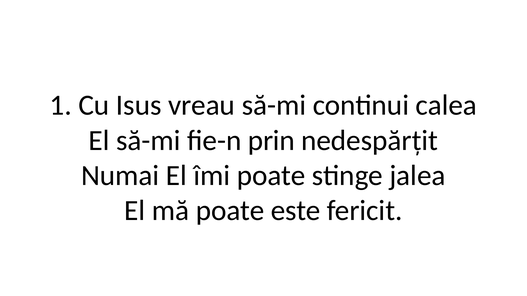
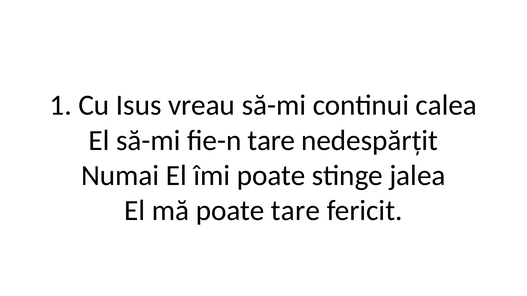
fie-n prin: prin -> tare (271, 141)
poate este: este -> tare (295, 211)
